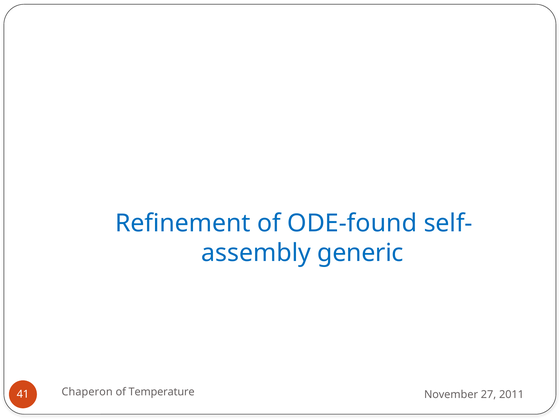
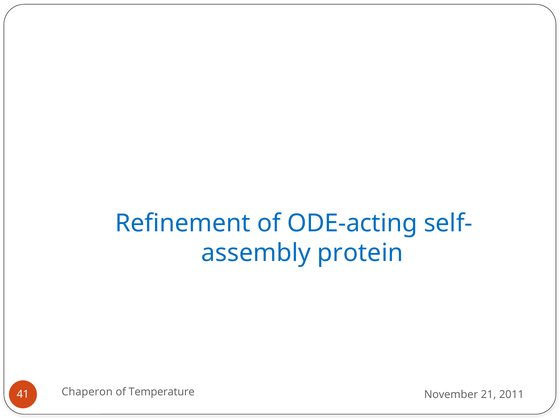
ODE-found: ODE-found -> ODE-acting (352, 223)
generic: generic -> protein (360, 253)
27: 27 -> 21 (489, 394)
